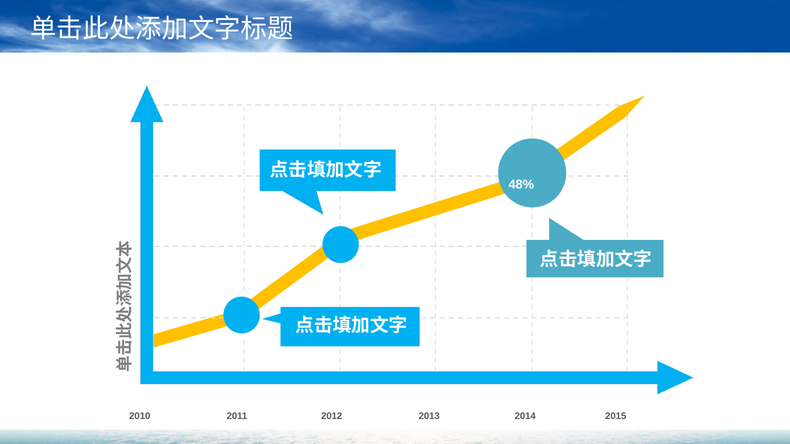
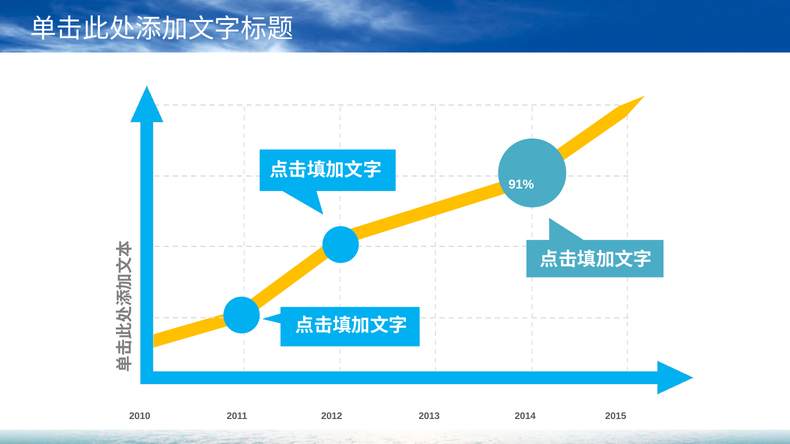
48%: 48% -> 91% (521, 185)
